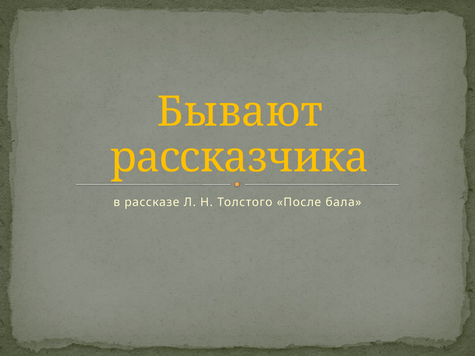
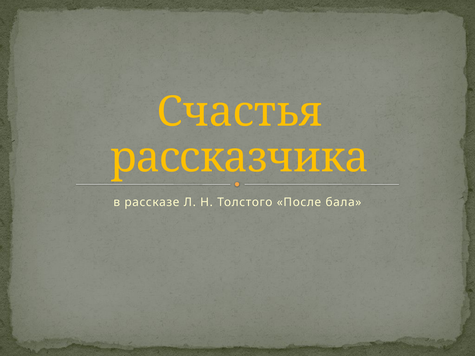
Бывают: Бывают -> Счастья (240, 112)
